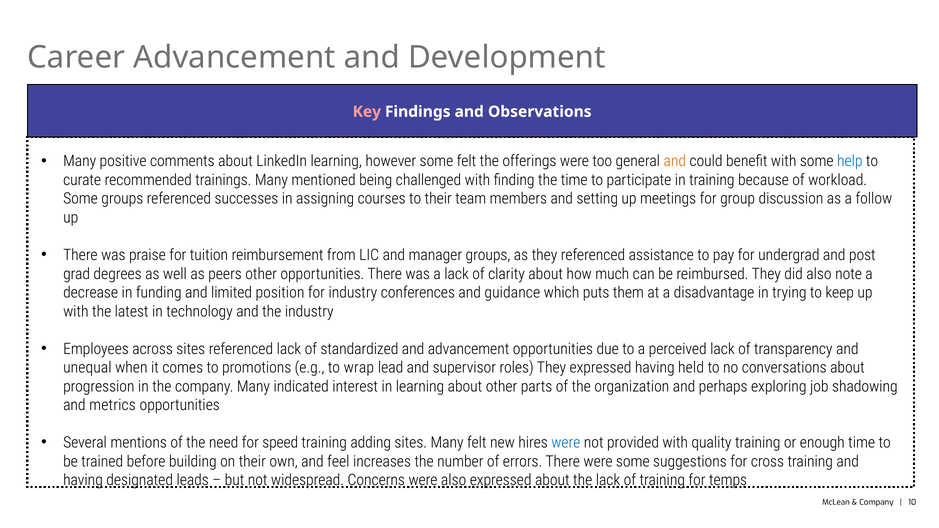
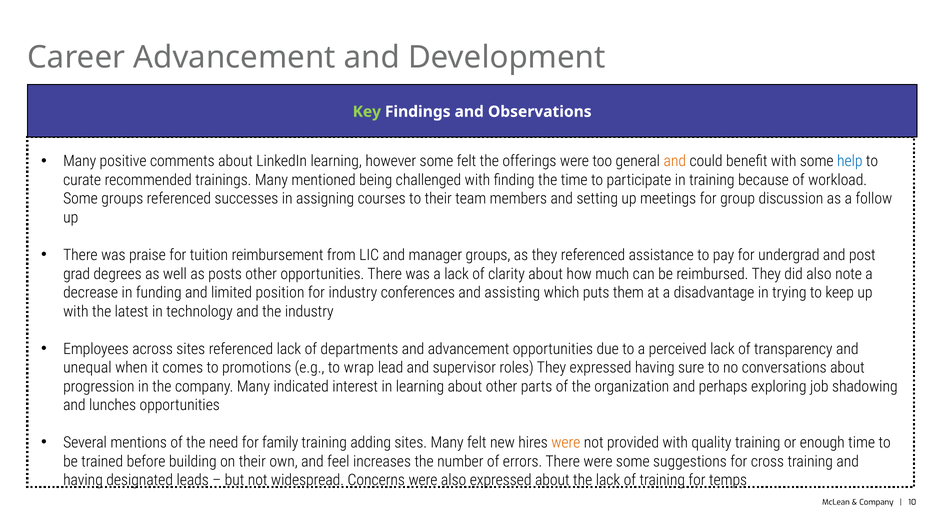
Key colour: pink -> light green (367, 112)
peers: peers -> posts (225, 274)
guidance: guidance -> assisting (512, 293)
standardized: standardized -> departments (359, 349)
held: held -> sure (691, 368)
metrics: metrics -> lunches (113, 405)
speed: speed -> family (280, 443)
were colour: blue -> orange (566, 443)
